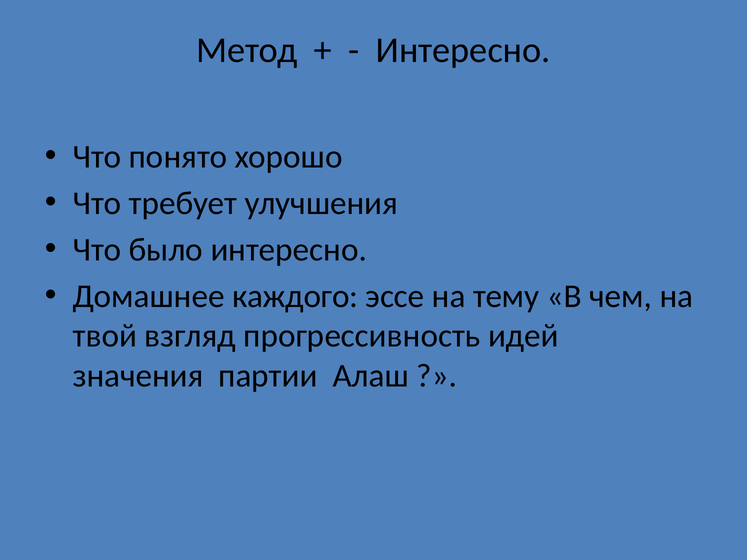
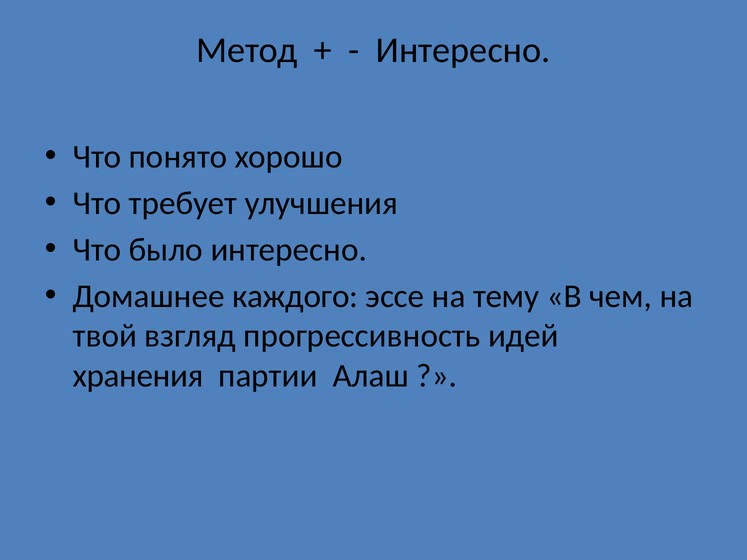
значения: значения -> хранения (138, 376)
